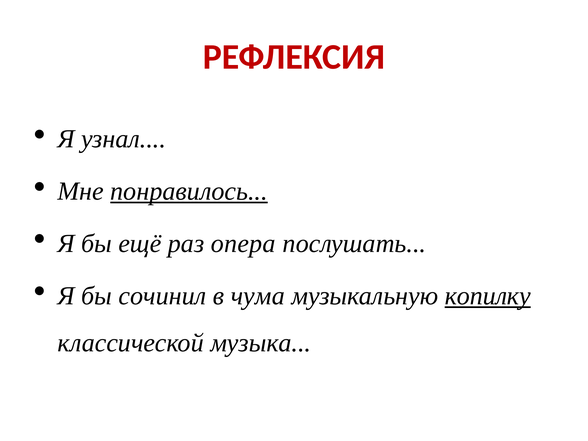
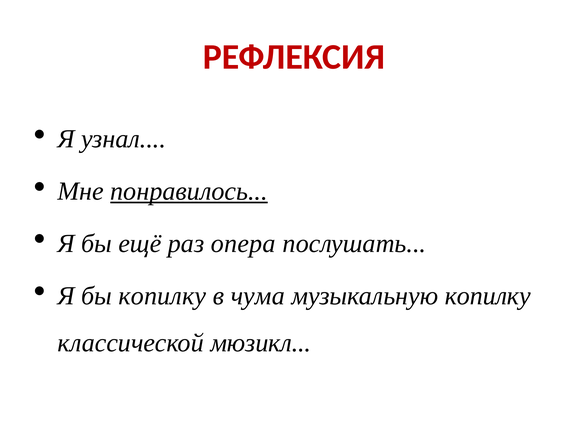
бы сочинил: сочинил -> копилку (162, 296)
копилку underline: present -> none (488, 296)
музыка: музыка -> мюзикл (261, 343)
